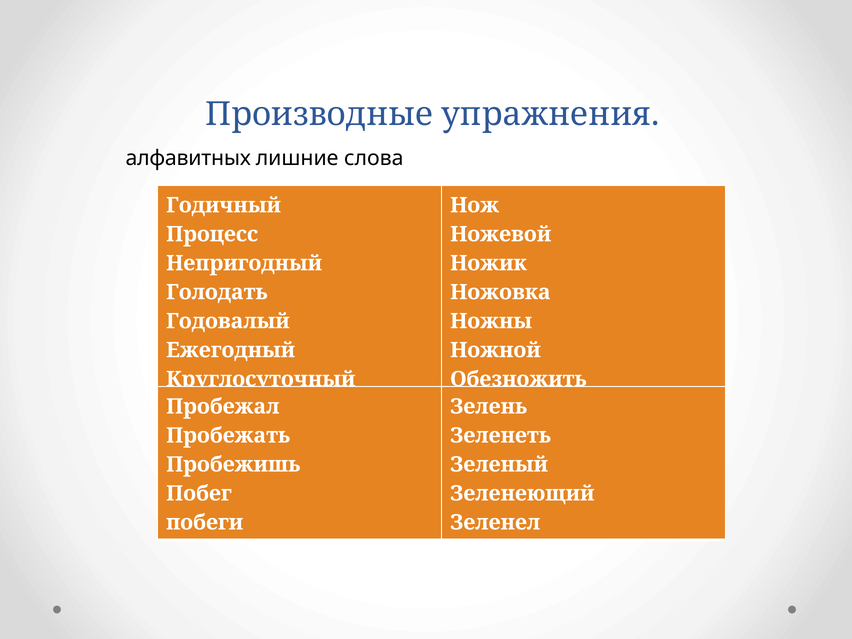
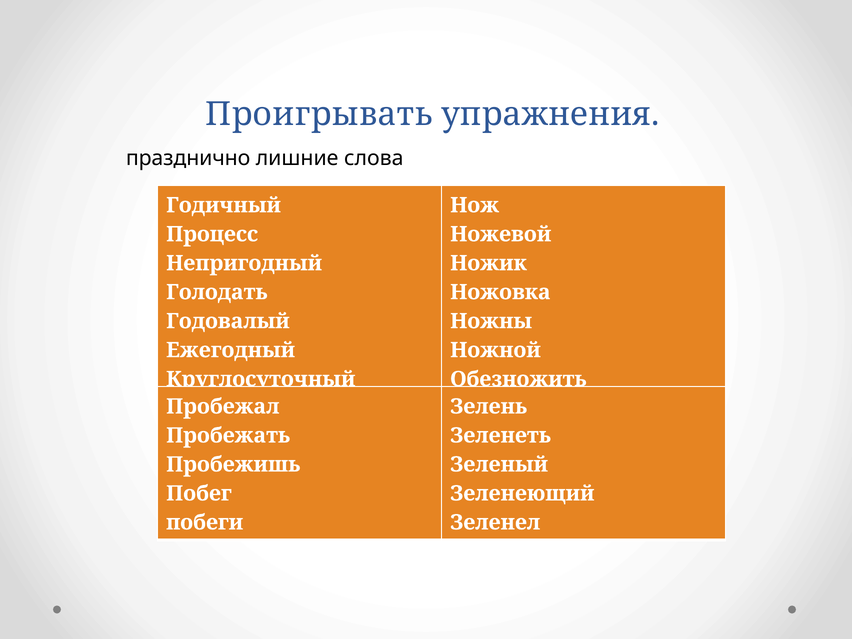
Производные: Производные -> Проигрывать (319, 114)
алфавитных: алфавитных -> празднично (188, 158)
